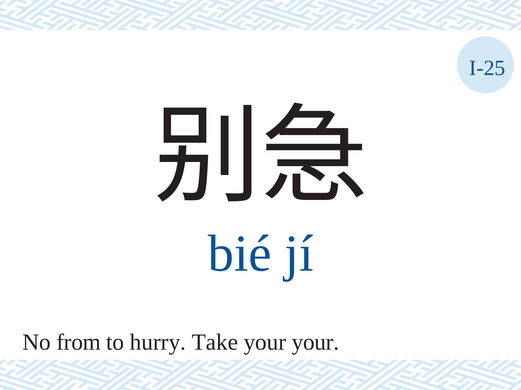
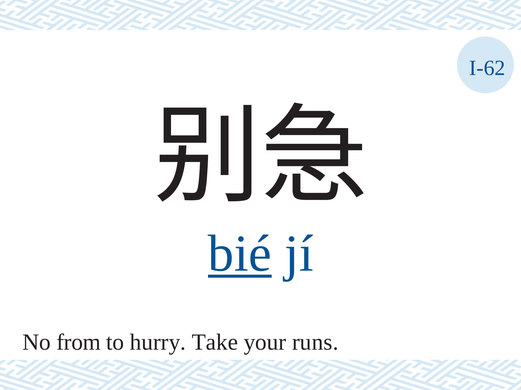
I-25: I-25 -> I-62 (487, 68)
bié underline: none -> present (240, 254)
your your: your -> runs (315, 343)
